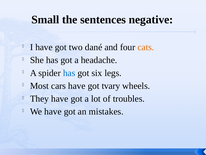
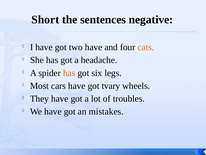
Small: Small -> Short (45, 20)
two dané: dané -> have (94, 47)
has colour: blue -> orange (69, 73)
